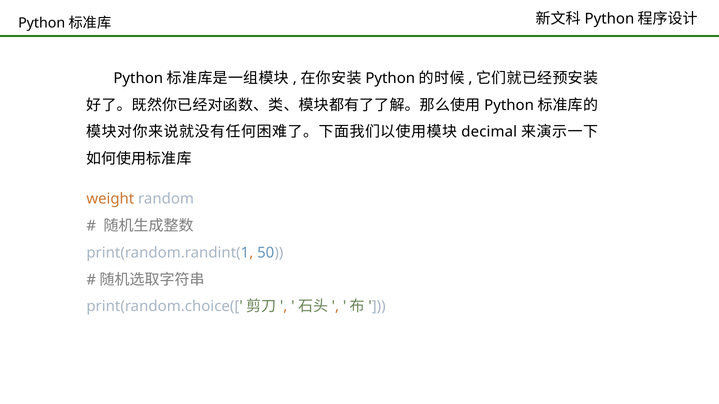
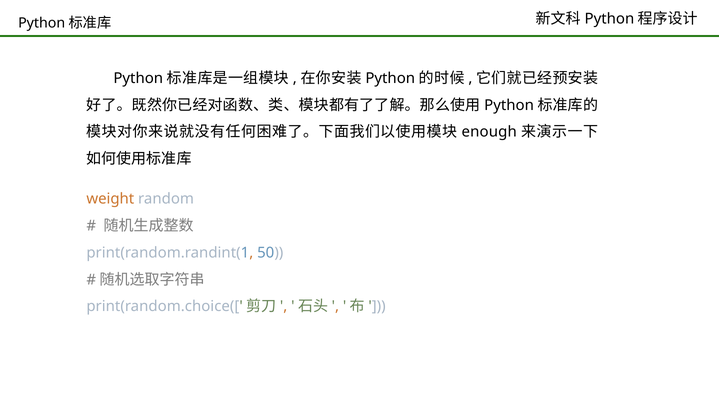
decimal: decimal -> enough (489, 132)
